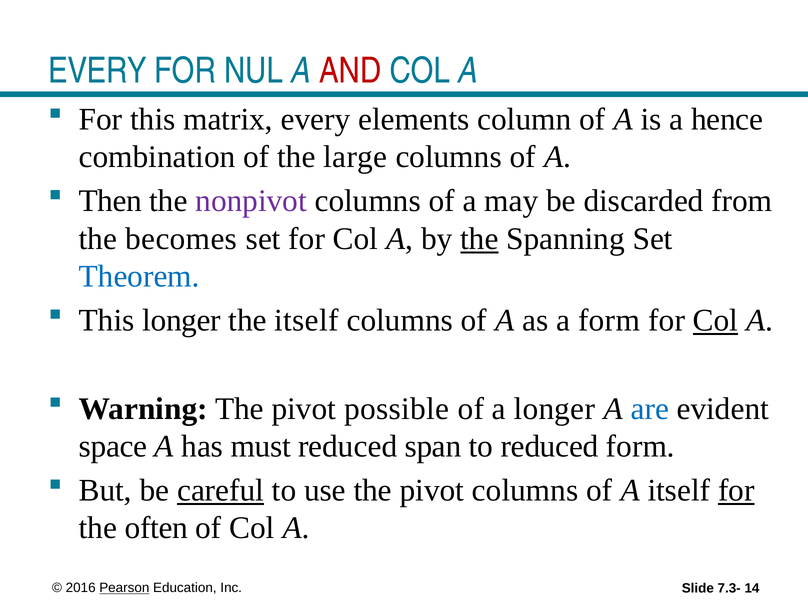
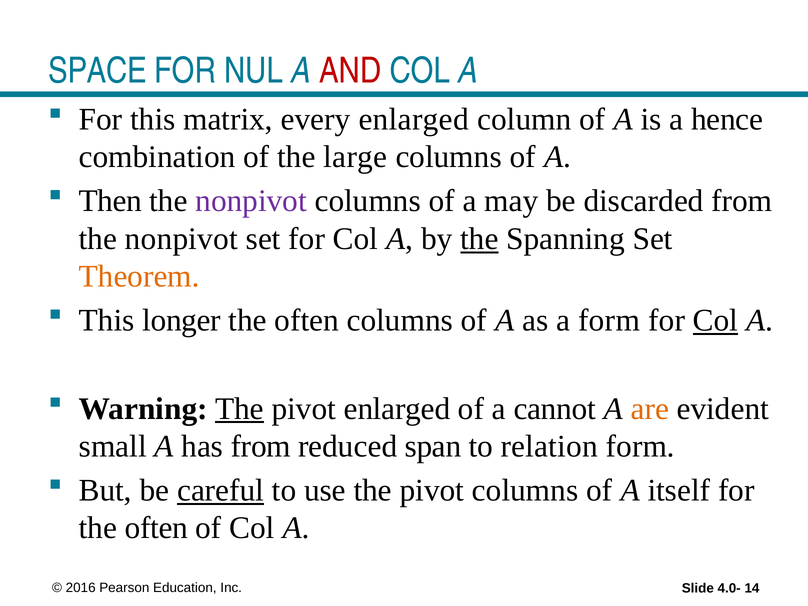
EVERY: EVERY -> SPACE (98, 71)
every elements: elements -> enlarged (414, 119)
becomes: becomes -> nonpivot (181, 239)
Theorem colour: blue -> orange (139, 277)
itself: itself -> often (307, 321)
The underline: none -> present (239, 409)
pivot possible: possible -> enlarged (397, 409)
a longer: longer -> cannot (555, 409)
are colour: blue -> orange (650, 409)
space: space -> small (113, 446)
has must: must -> from (261, 446)
to reduced: reduced -> relation (549, 446)
for underline: present -> none (736, 490)
Pearson underline: present -> none (124, 588)
7.3-: 7.3- -> 4.0- (729, 588)
